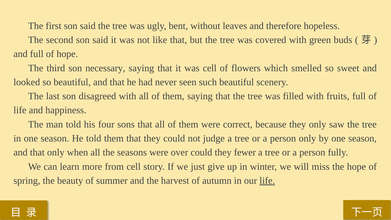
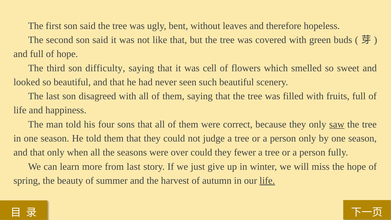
necessary: necessary -> difficulty (105, 68)
saw underline: none -> present (337, 124)
from cell: cell -> last (134, 167)
